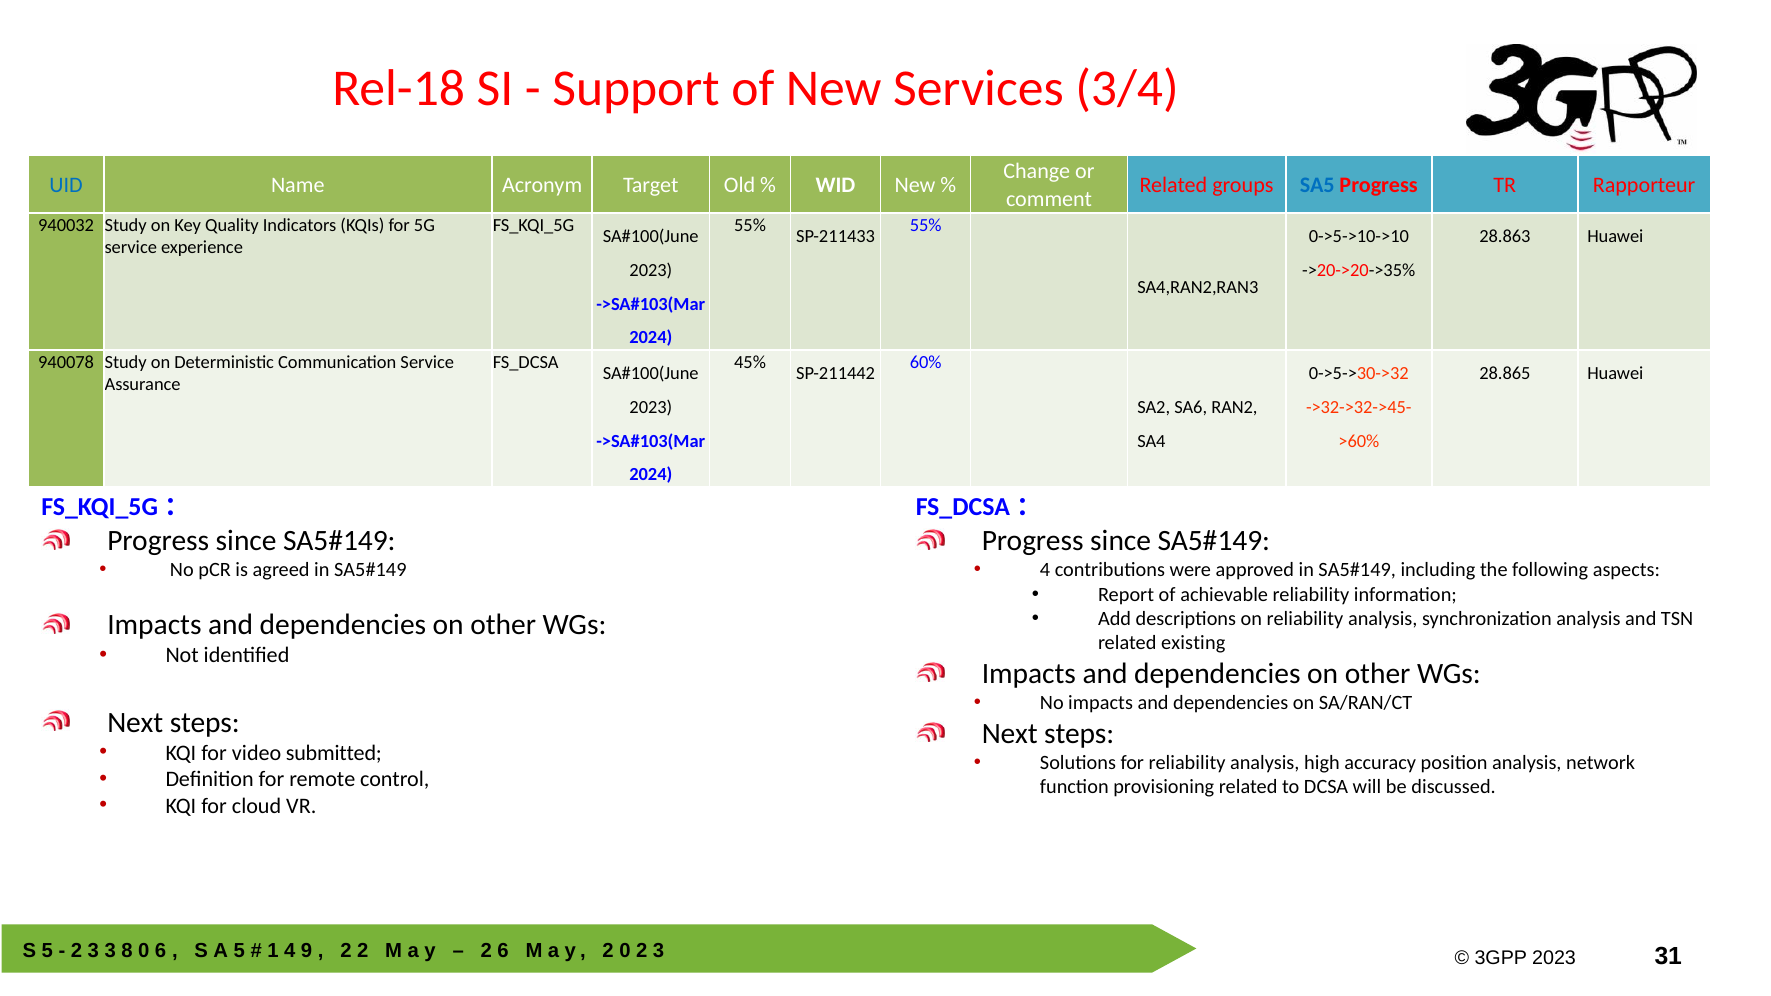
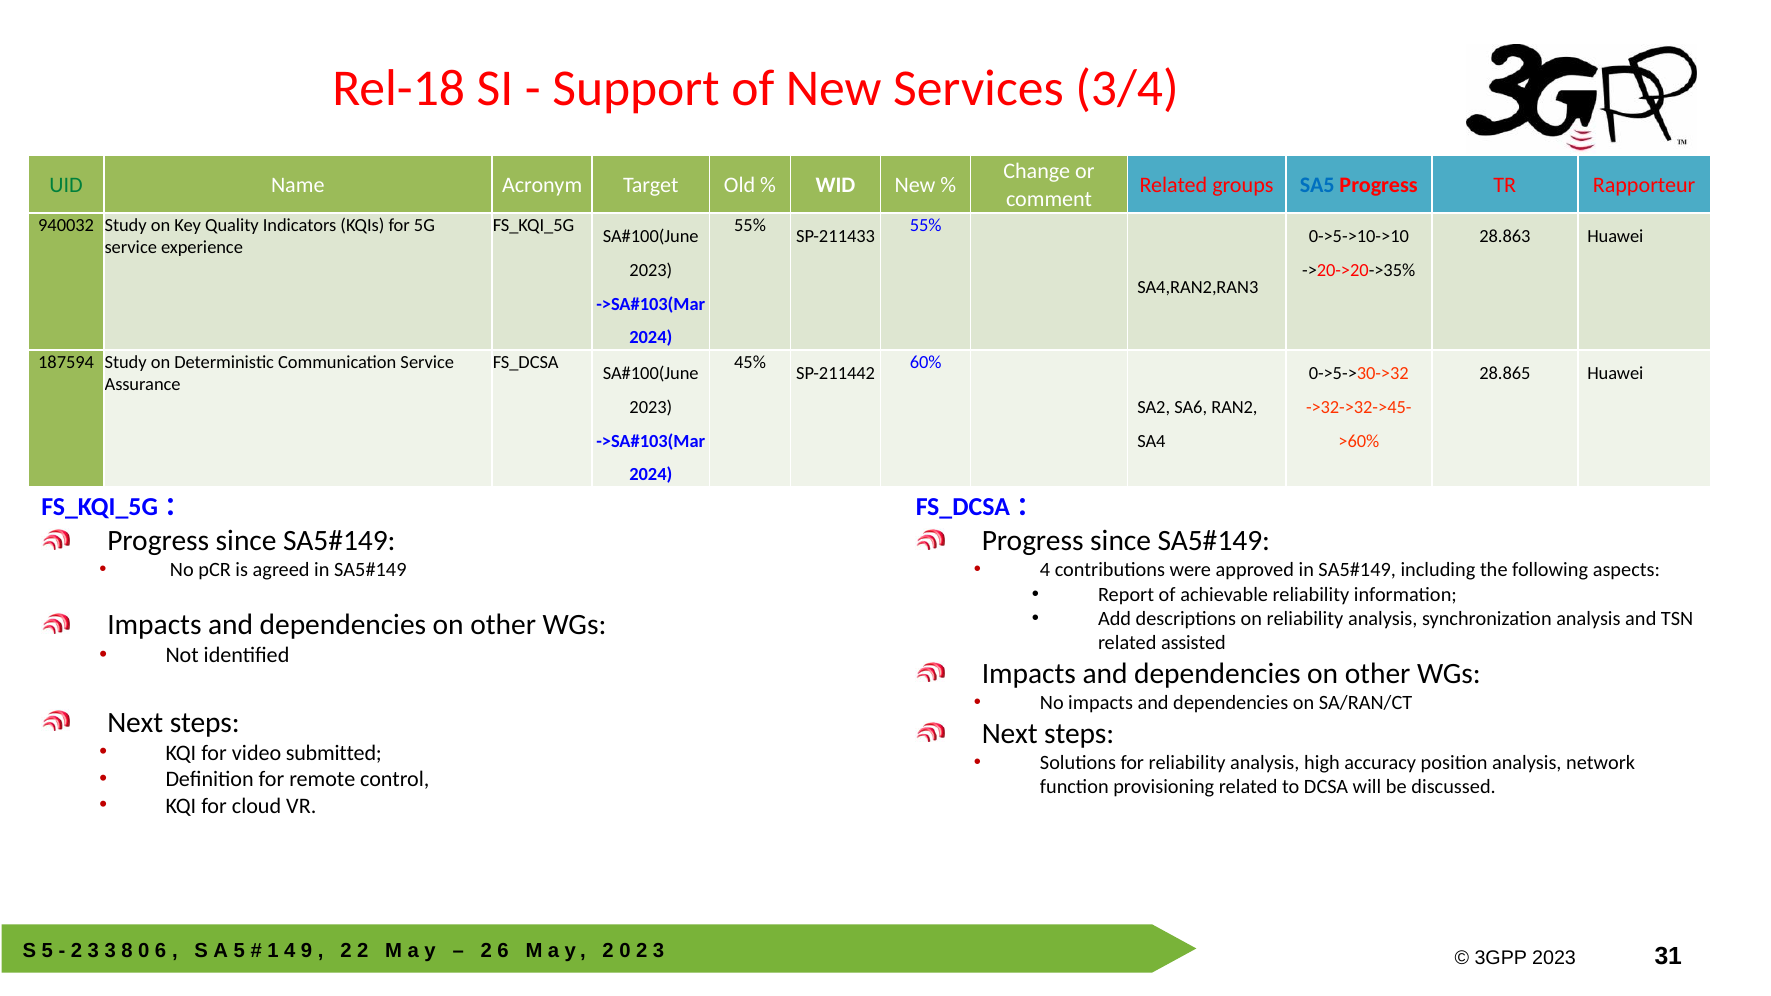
UID colour: blue -> green (66, 185)
940078: 940078 -> 187594 (66, 362)
existing: existing -> assisted (1193, 643)
